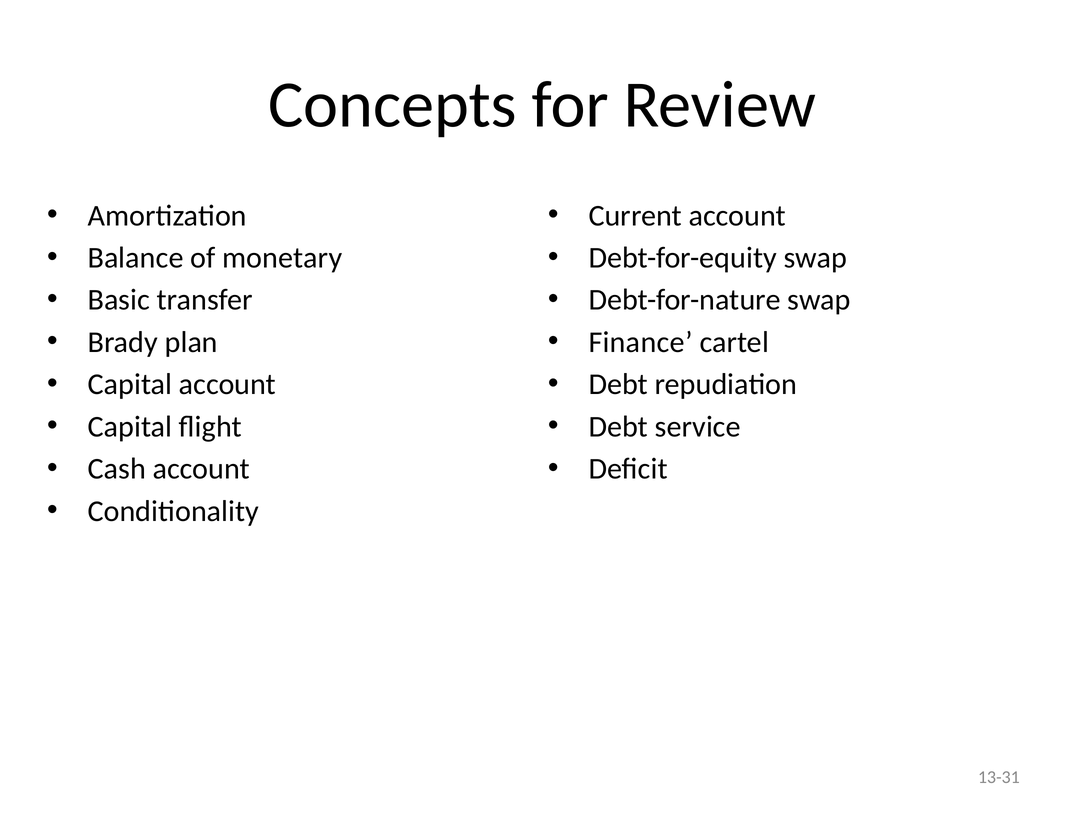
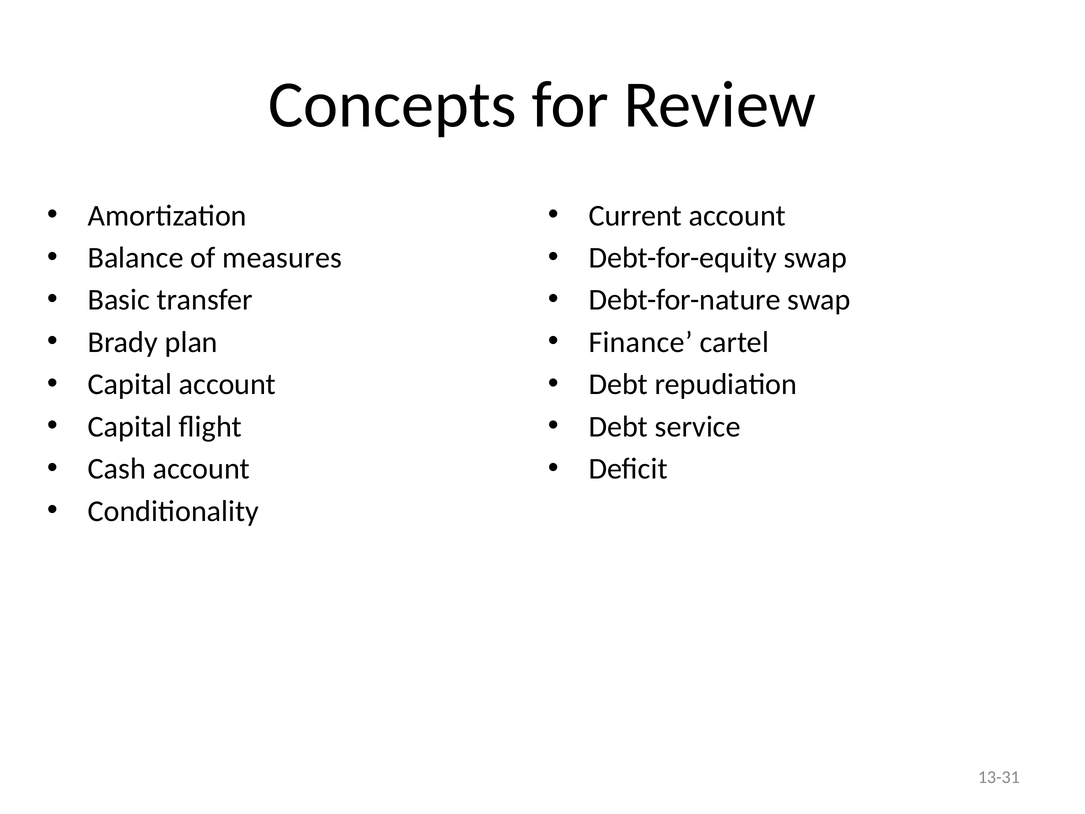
monetary: monetary -> measures (282, 258)
